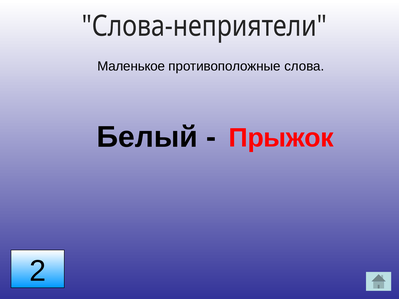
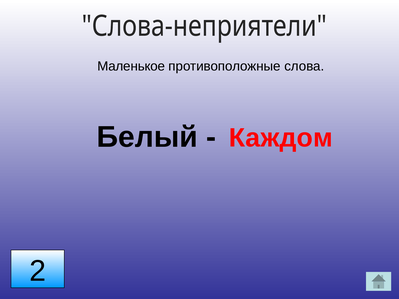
Прыжок: Прыжок -> Каждом (281, 138)
